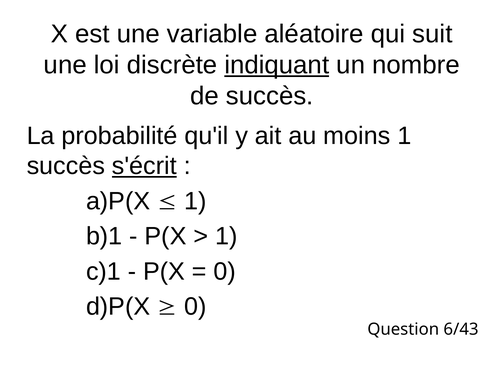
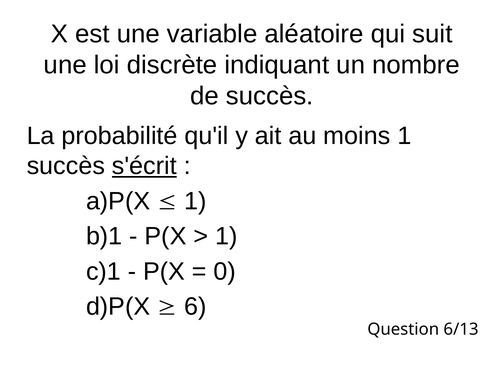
indiquant underline: present -> none (277, 65)
0: 0 -> 6 (195, 307)
6/43: 6/43 -> 6/13 (461, 330)
